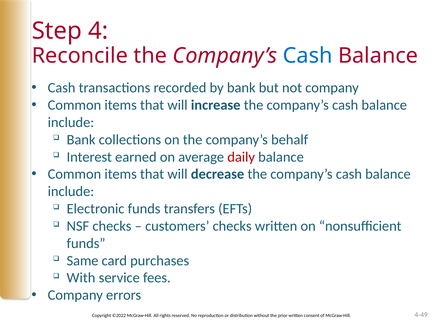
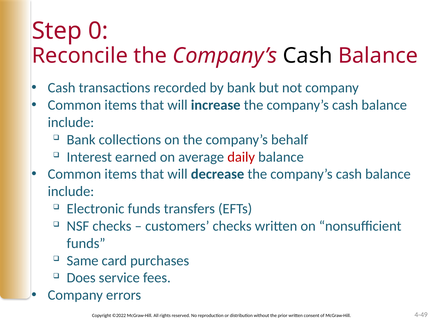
4: 4 -> 0 (98, 31)
Cash colour: blue -> black (308, 56)
With: With -> Does (81, 279)
